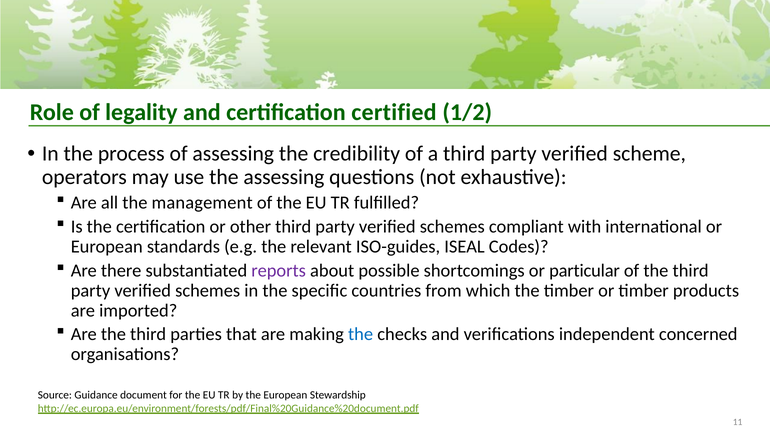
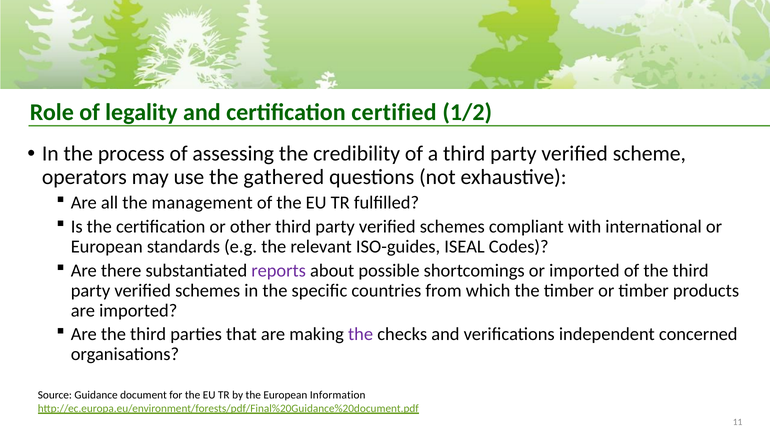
the assessing: assessing -> gathered (284, 177)
or particular: particular -> imported (584, 271)
the colour: blue -> purple (361, 334)
Stewardship: Stewardship -> Information (338, 395)
